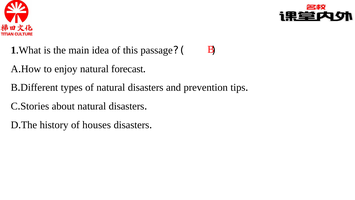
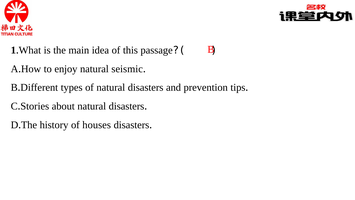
forecast: forecast -> seismic (127, 69)
